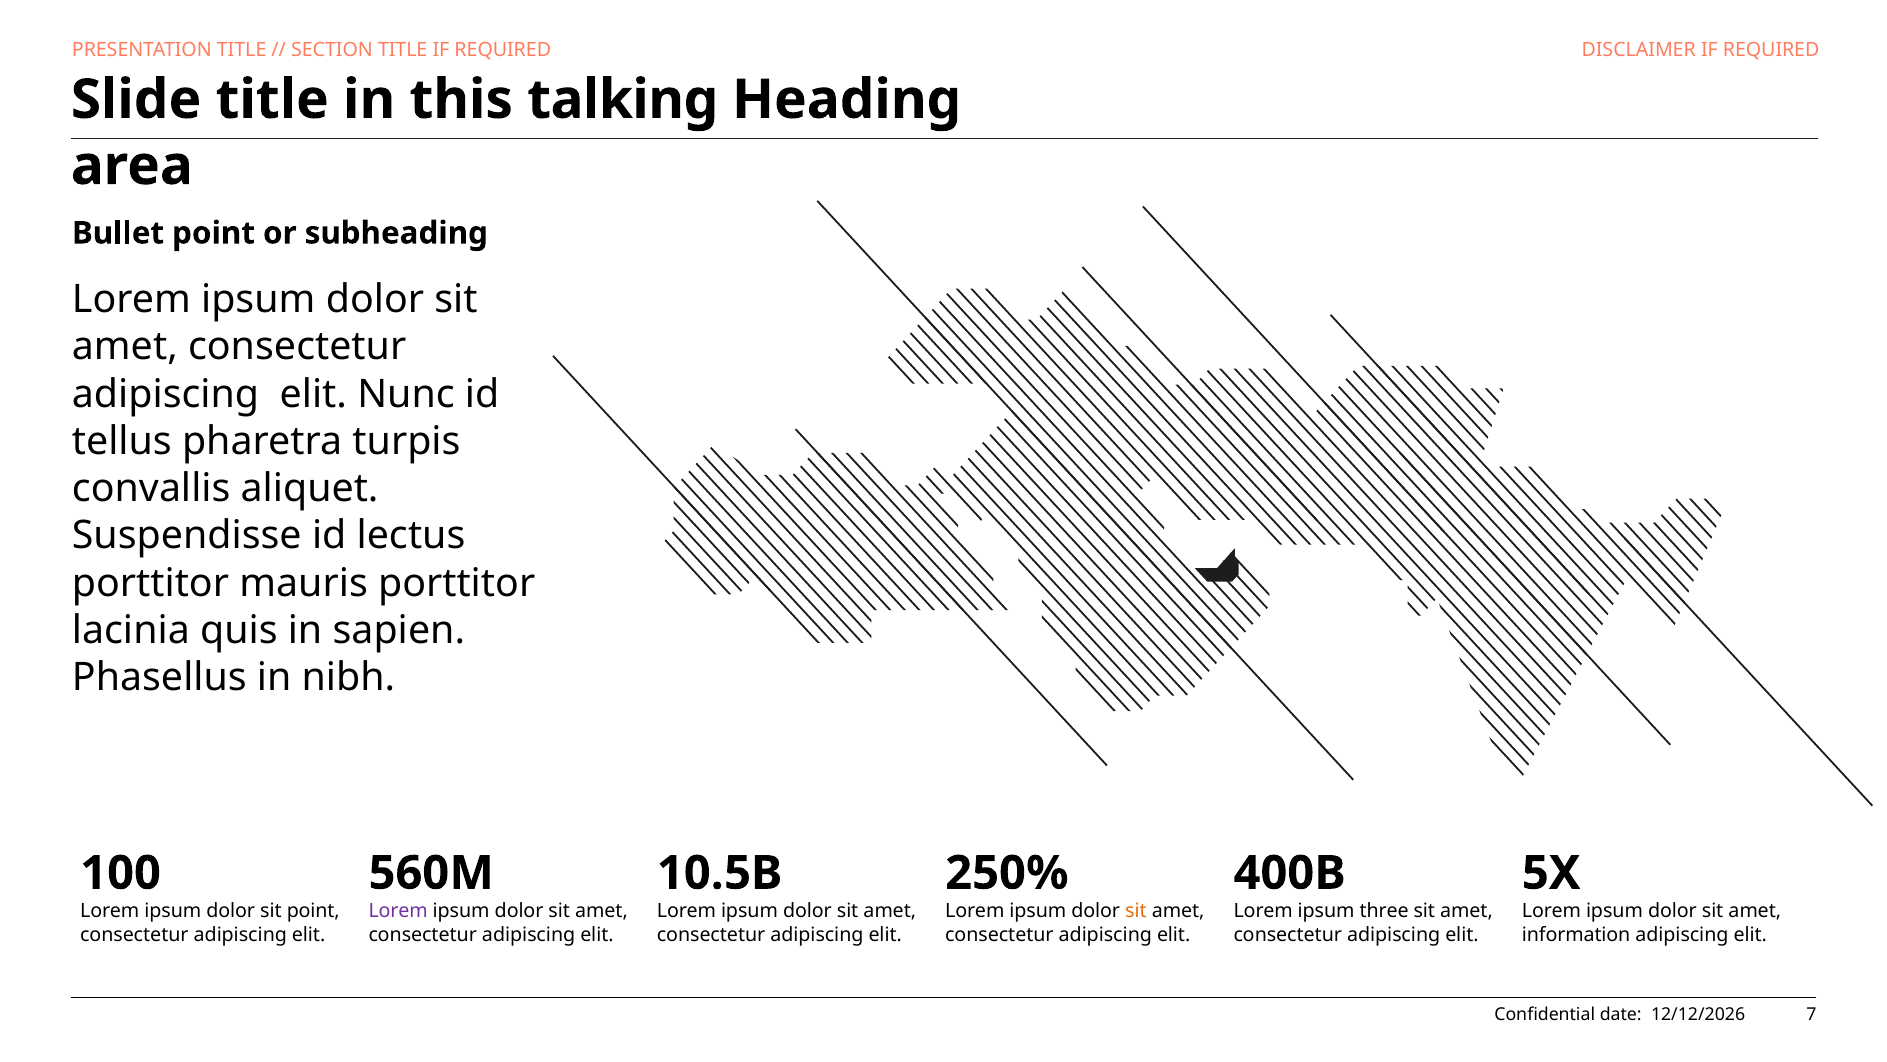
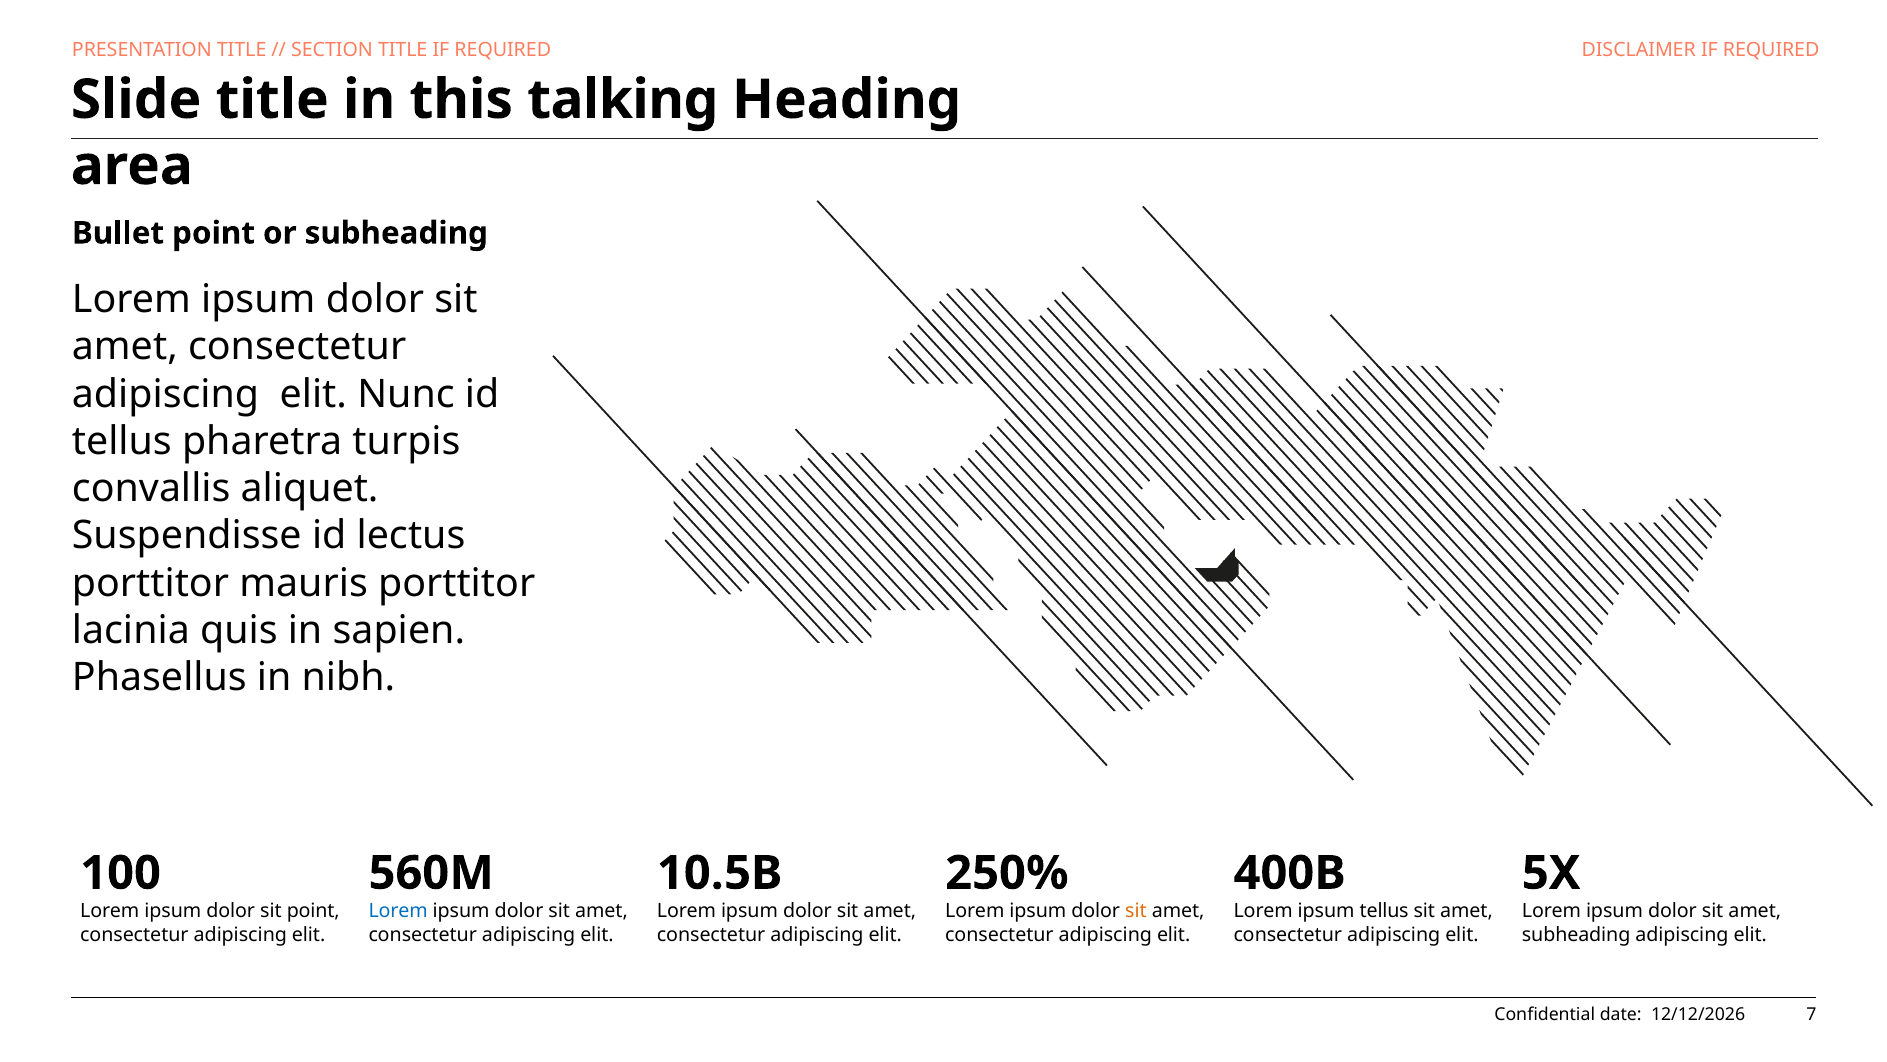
Lorem colour: purple -> blue (398, 911)
ipsum three: three -> tellus (1384, 911)
information: information -> subheading (1576, 935)
